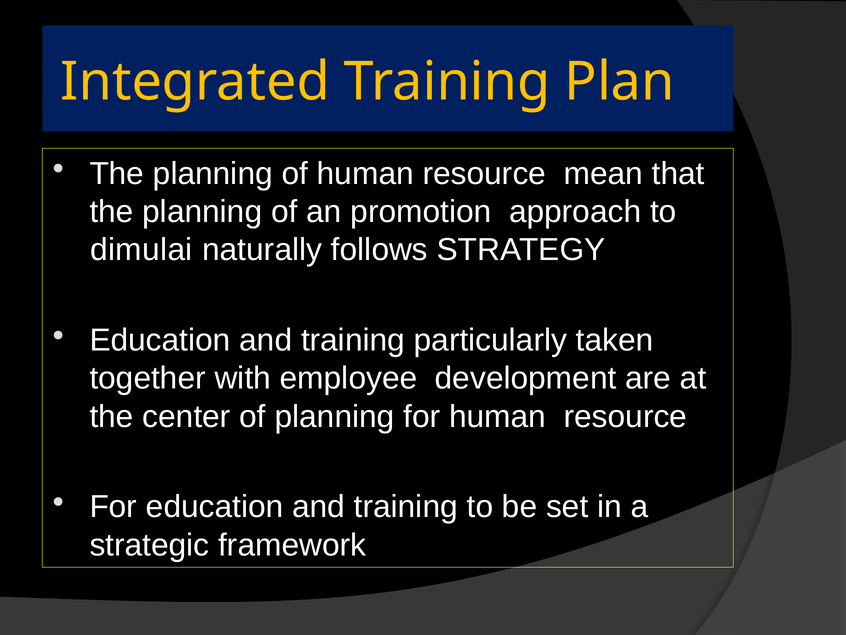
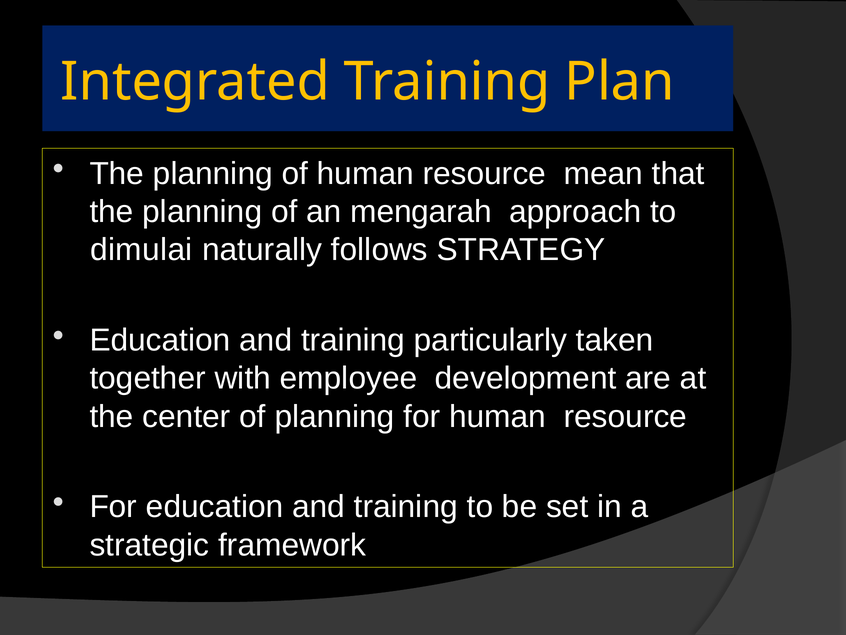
promotion: promotion -> mengarah (421, 212)
